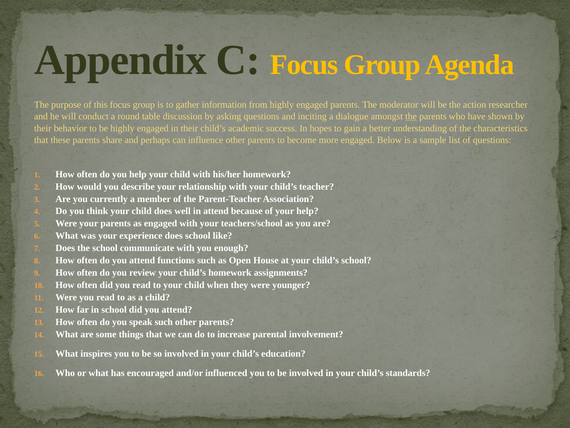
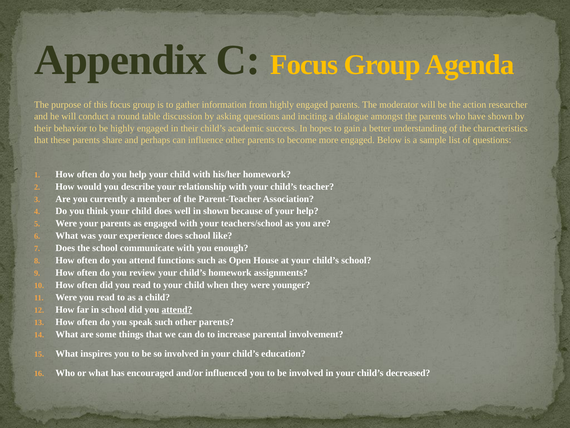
in attend: attend -> shown (216, 211)
attend underline: none -> present (177, 309)
standards: standards -> decreased (408, 373)
